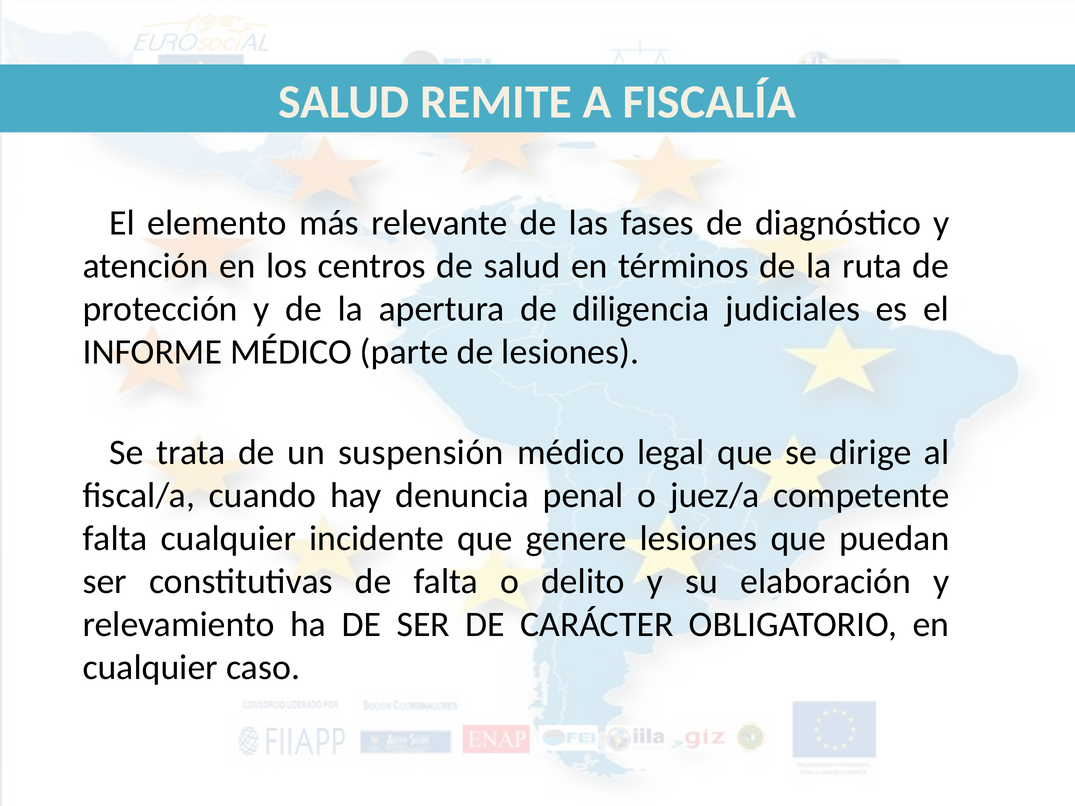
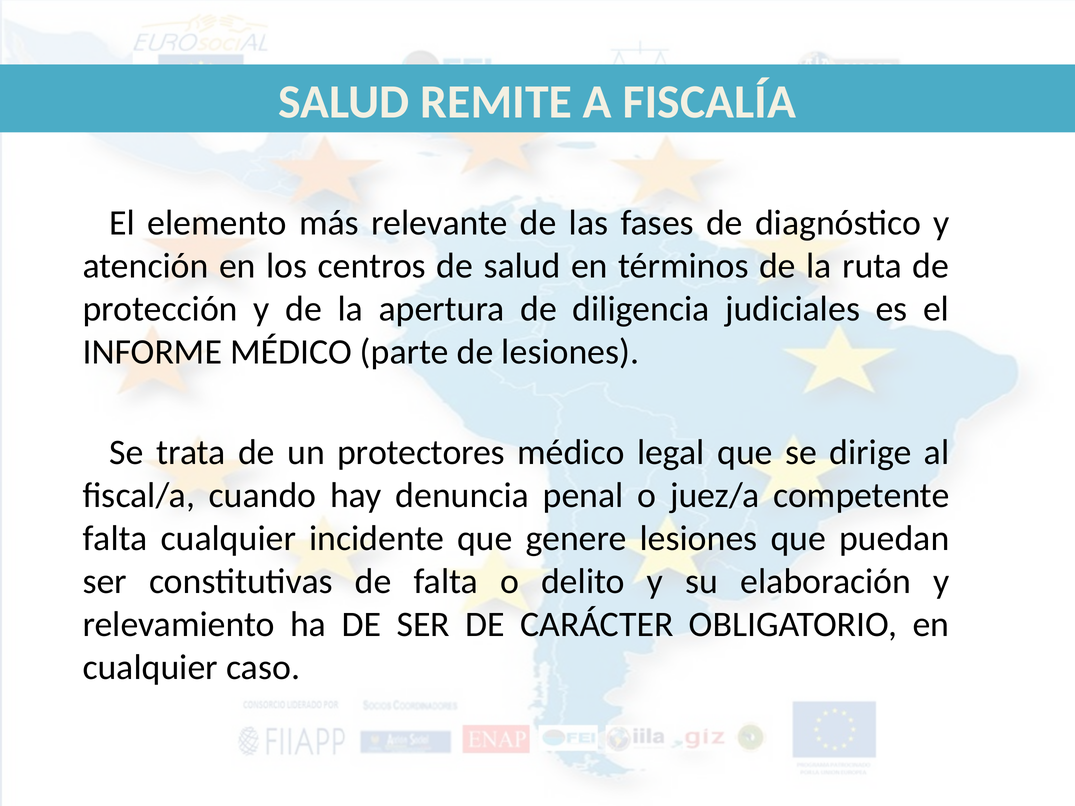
suspensión: suspensión -> protectores (421, 453)
